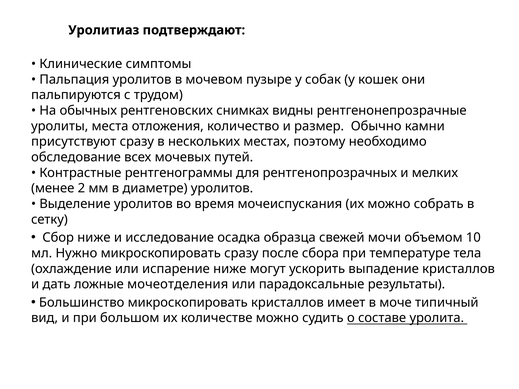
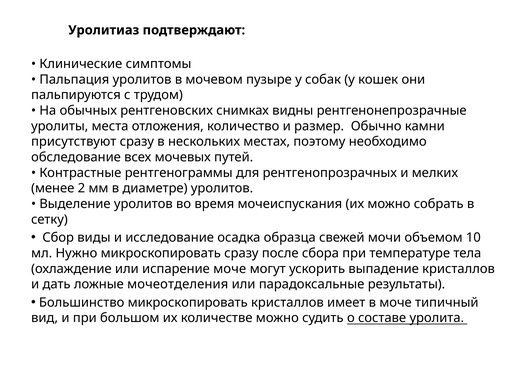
Сбор ниже: ниже -> виды (94, 238)
испарение ниже: ниже -> моче (230, 269)
